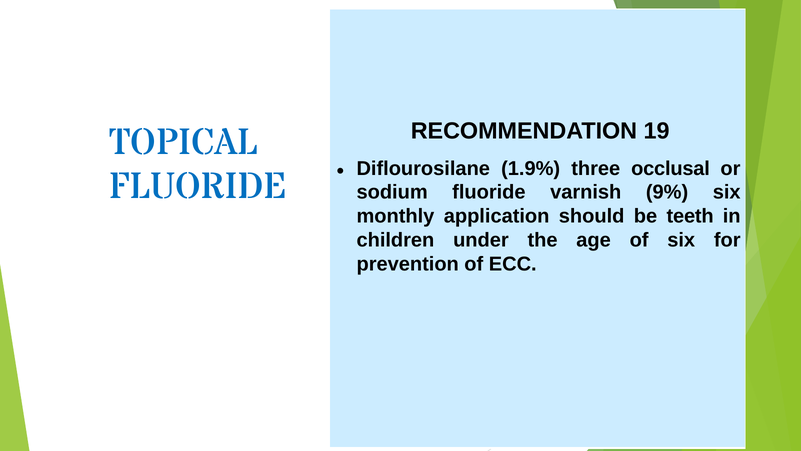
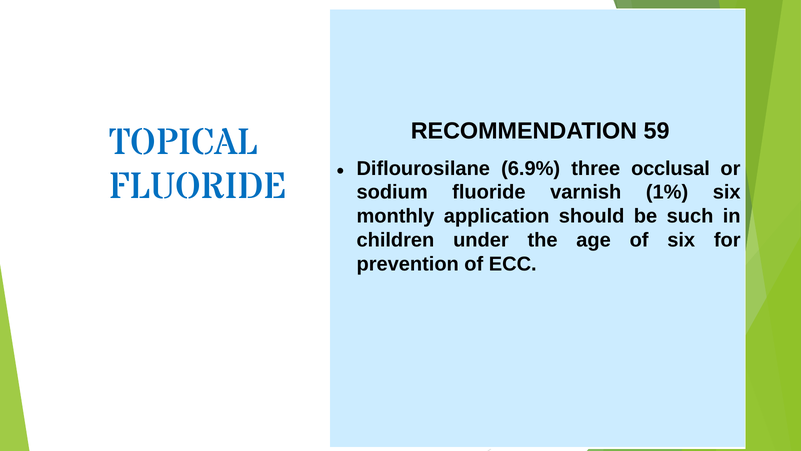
19: 19 -> 59 (657, 131)
1.9%: 1.9% -> 6.9% (531, 168)
9%: 9% -> 1% (667, 192)
teeth: teeth -> such (690, 216)
